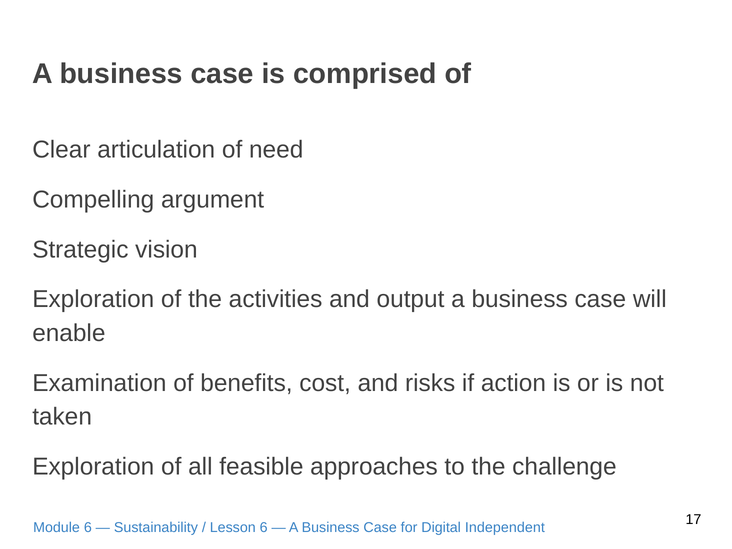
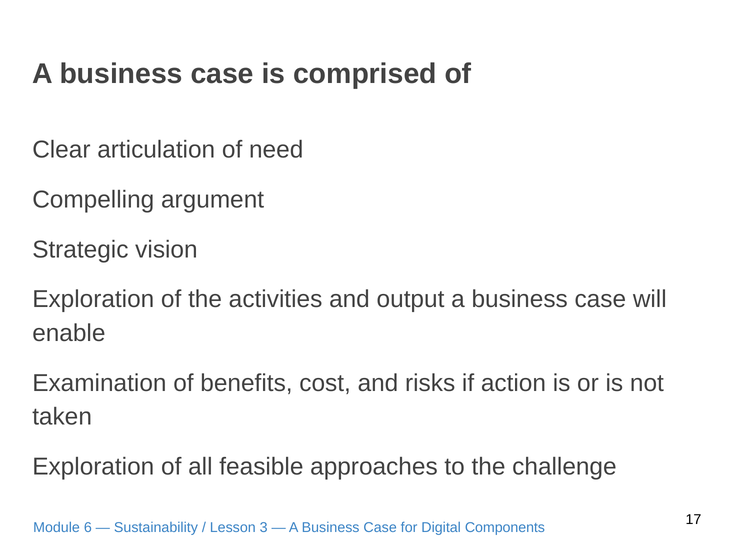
Lesson 6: 6 -> 3 (264, 528)
Independent: Independent -> Components (505, 528)
